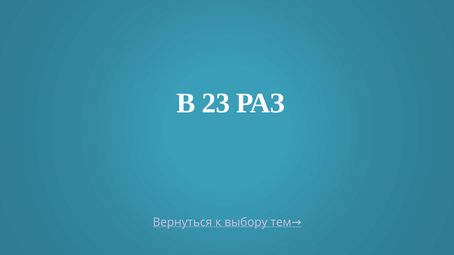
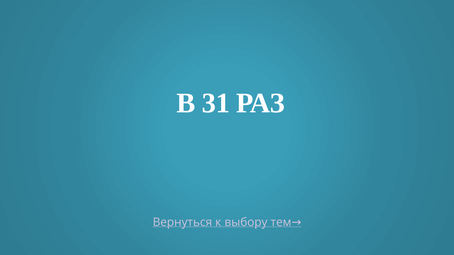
23: 23 -> 31 (216, 103)
